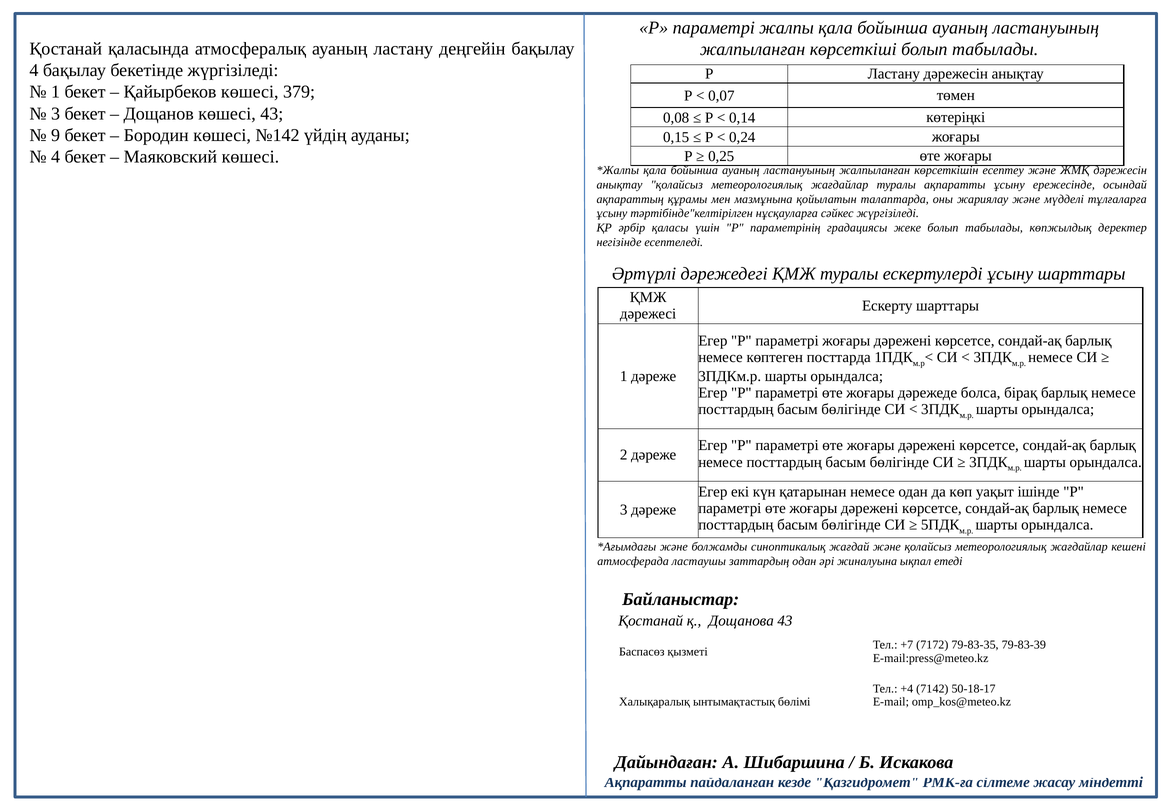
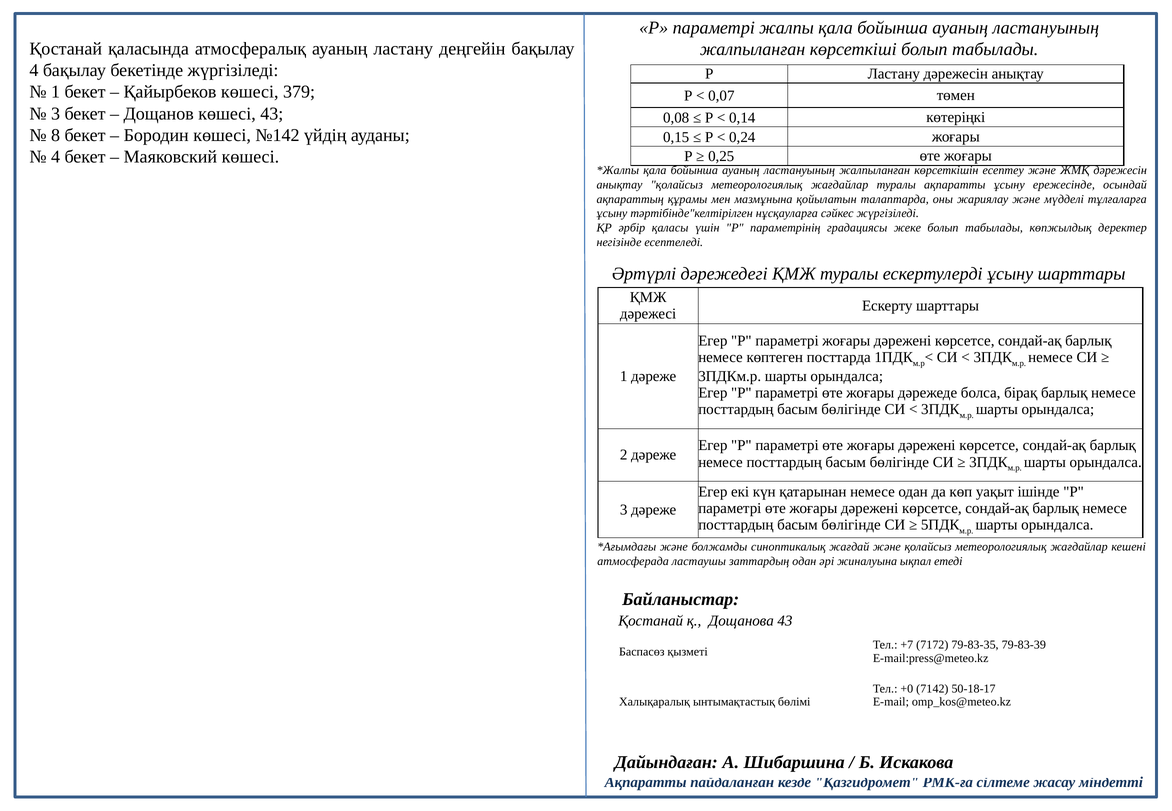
9: 9 -> 8 (56, 135)
+4: +4 -> +0 (907, 689)
